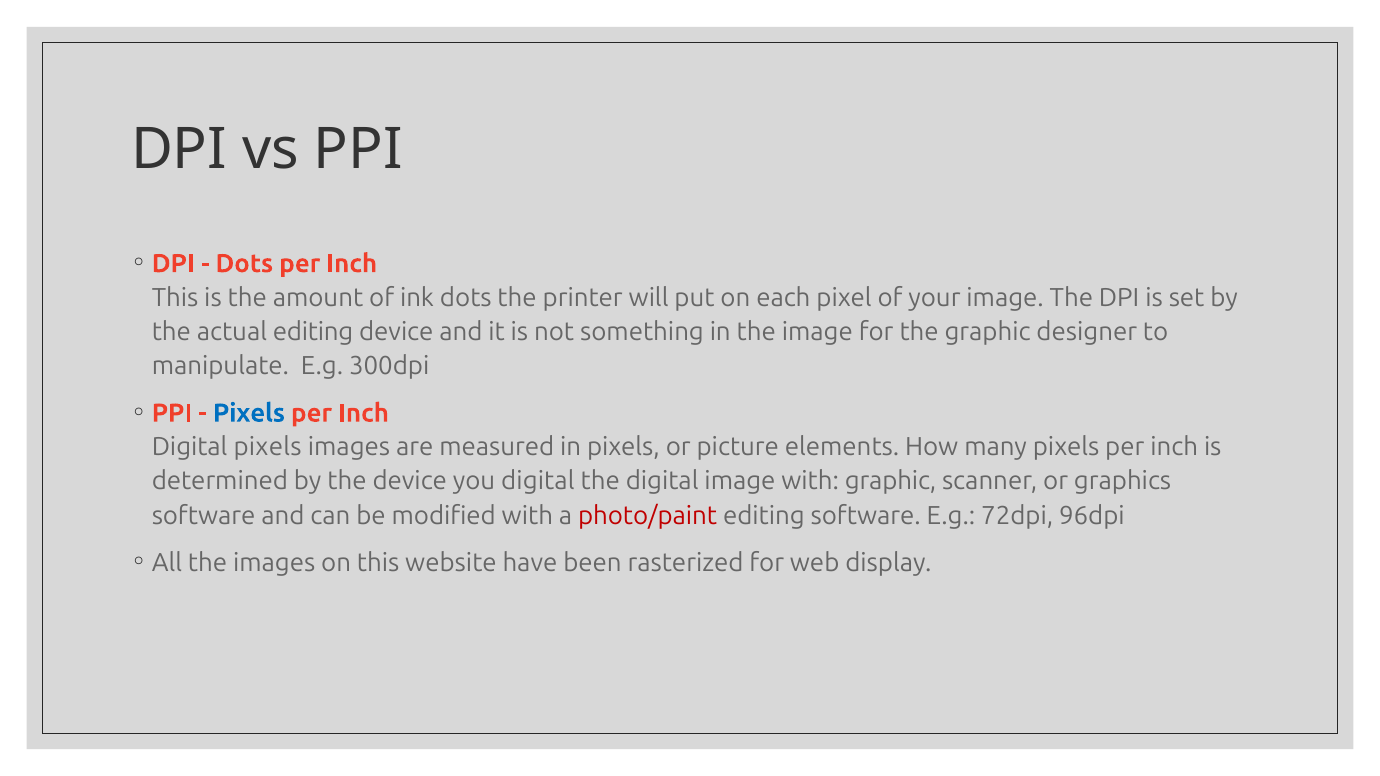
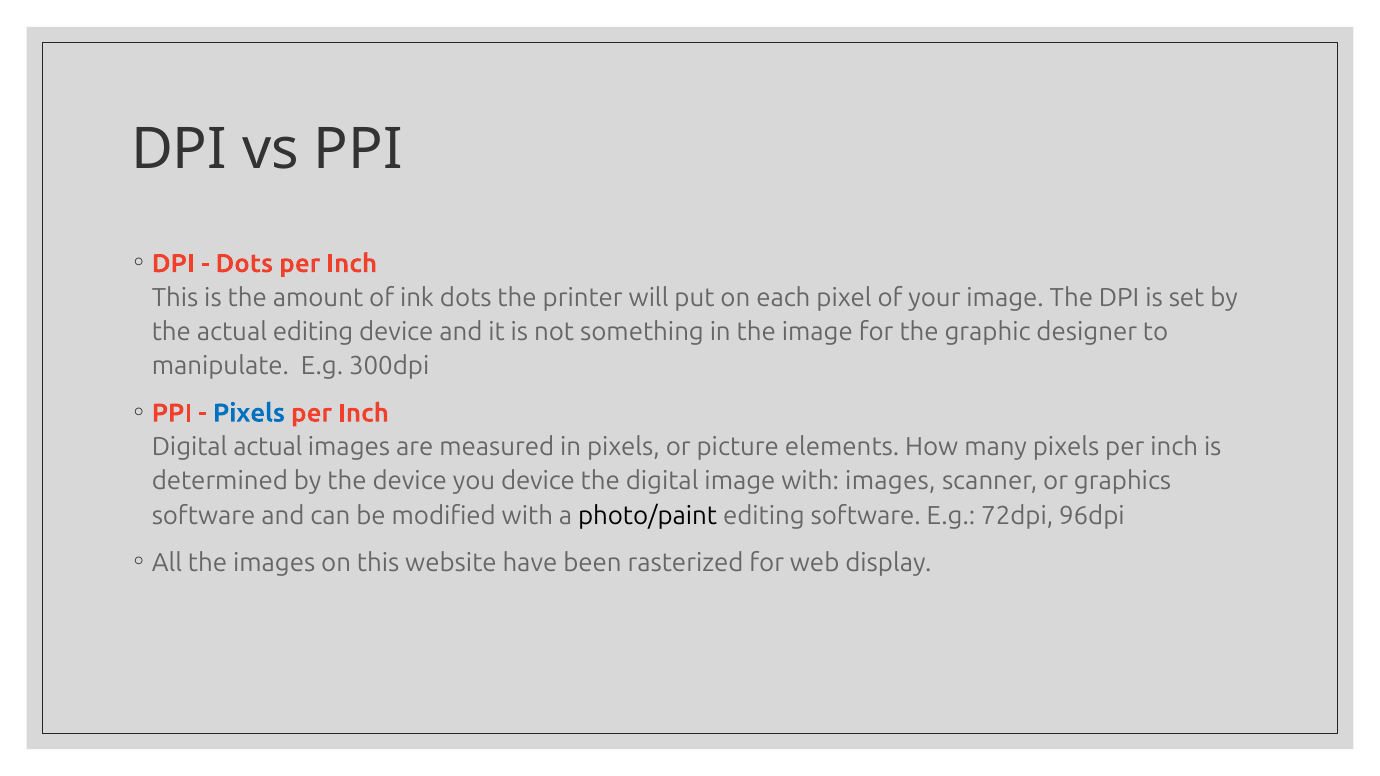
Digital pixels: pixels -> actual (268, 447)
you digital: digital -> device (538, 481)
with graphic: graphic -> images (890, 481)
photo/paint colour: red -> black (648, 516)
